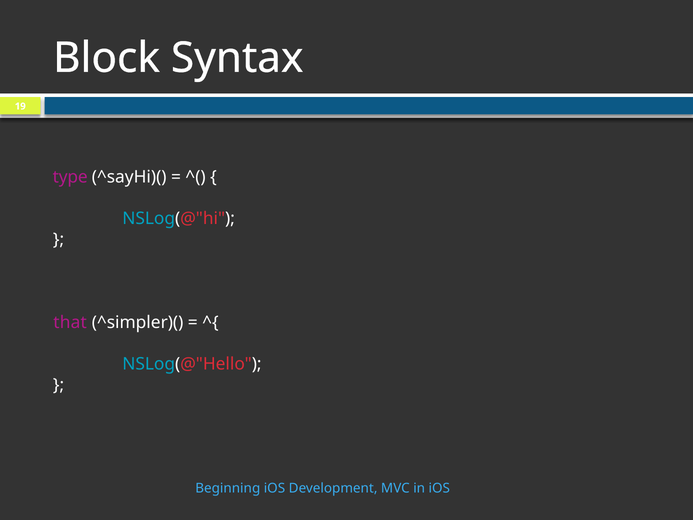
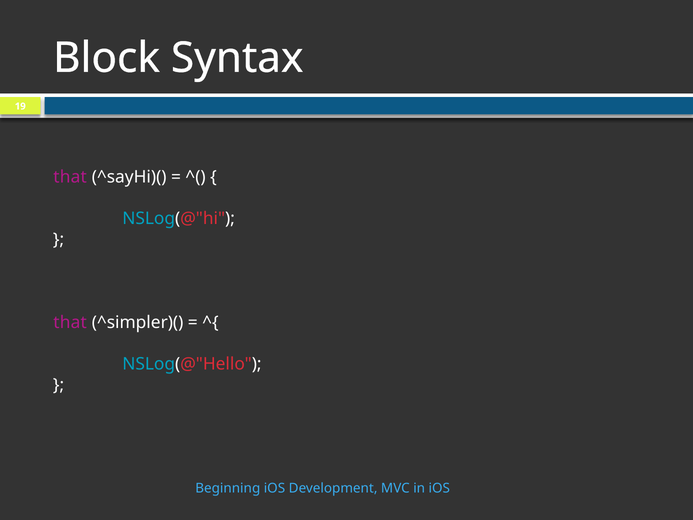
type: type -> that (70, 177)
